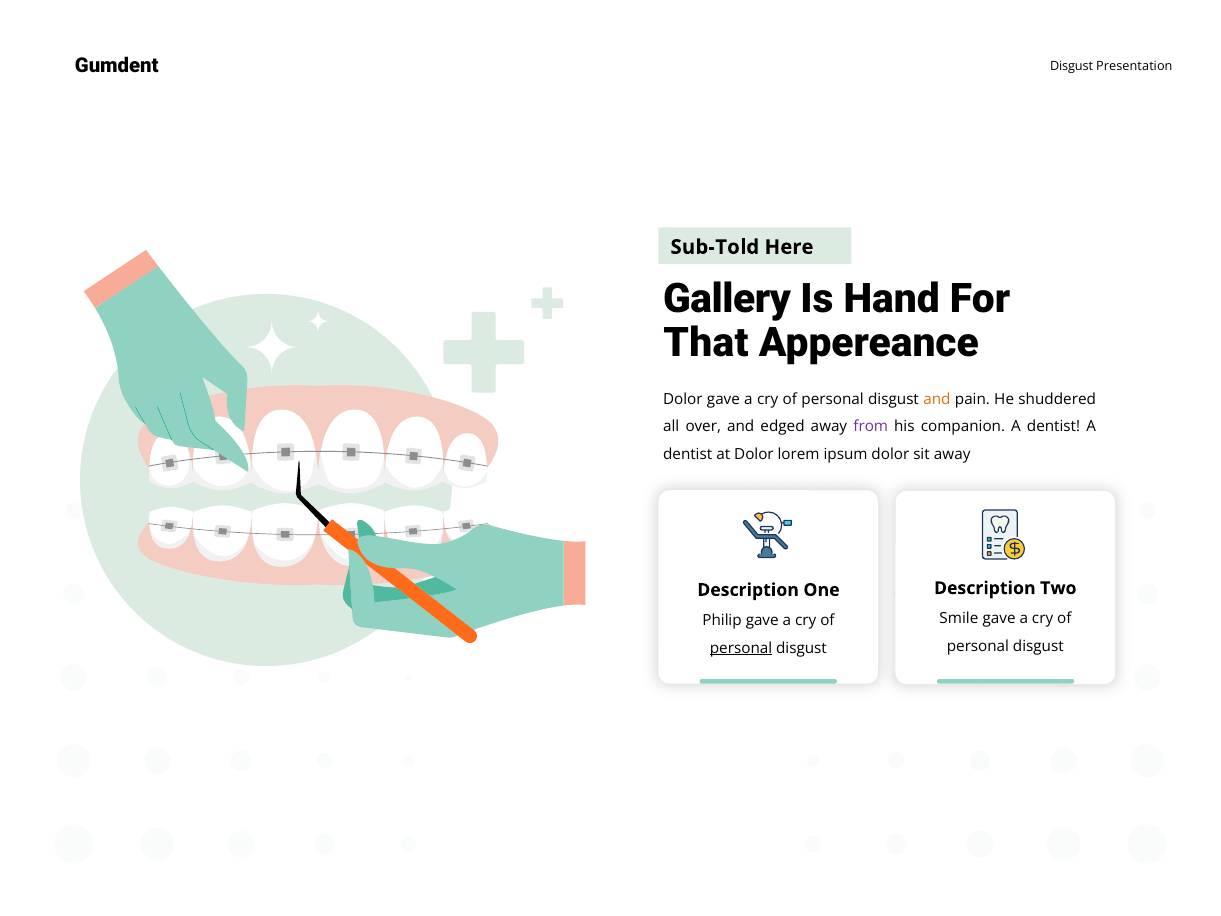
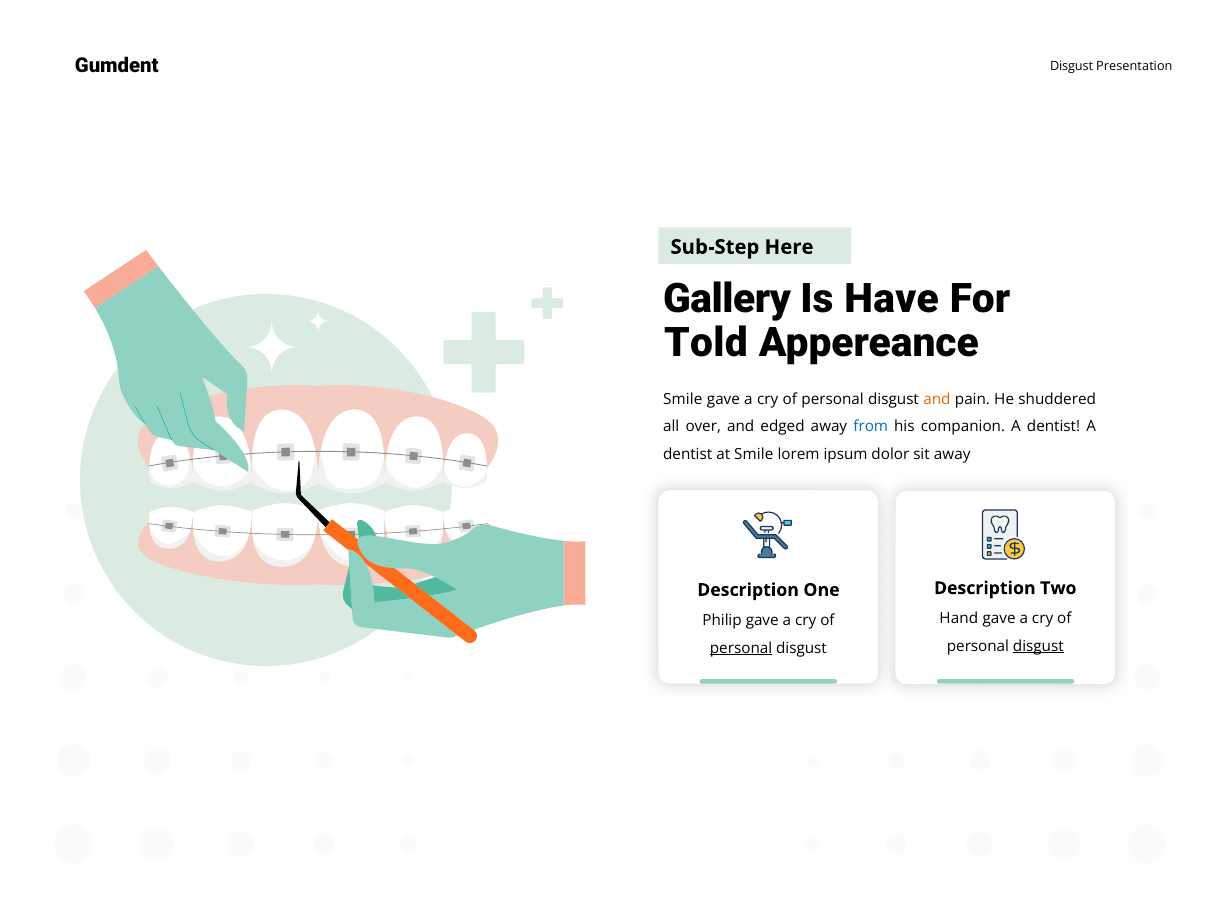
Sub-Told: Sub-Told -> Sub-Step (715, 247)
Hand: Hand -> Have (892, 299)
That: That -> Told (706, 343)
Dolor: Dolor -> Smile (683, 399)
from colour: purple -> blue (871, 426)
at Dolor: Dolor -> Smile (754, 454)
Smile: Smile -> Hand (959, 619)
disgust underline: none -> present (1038, 646)
